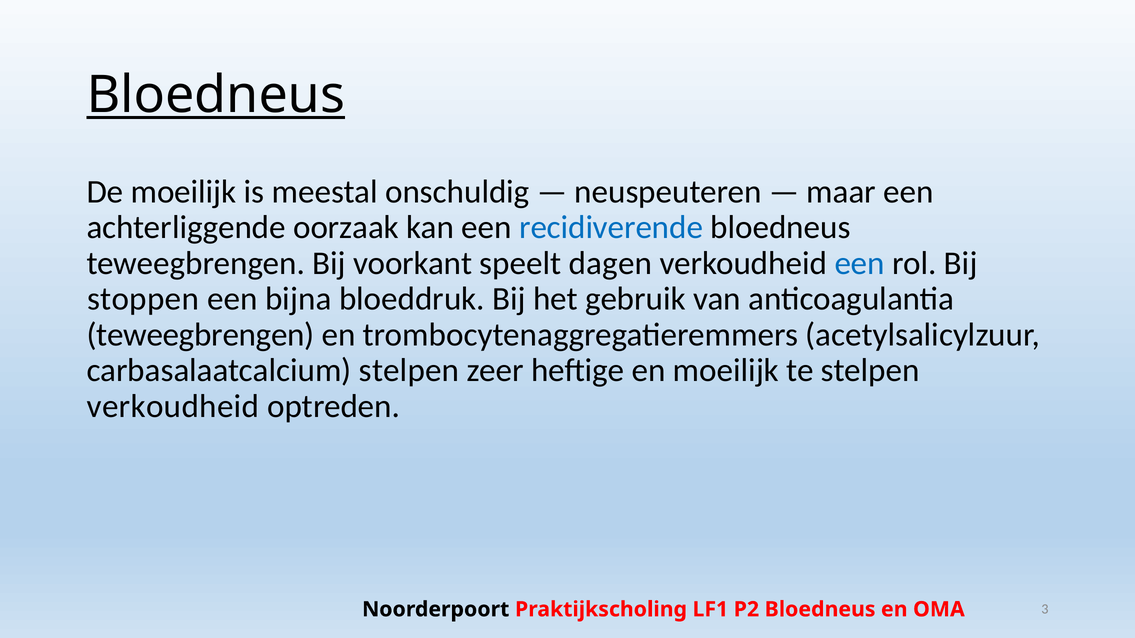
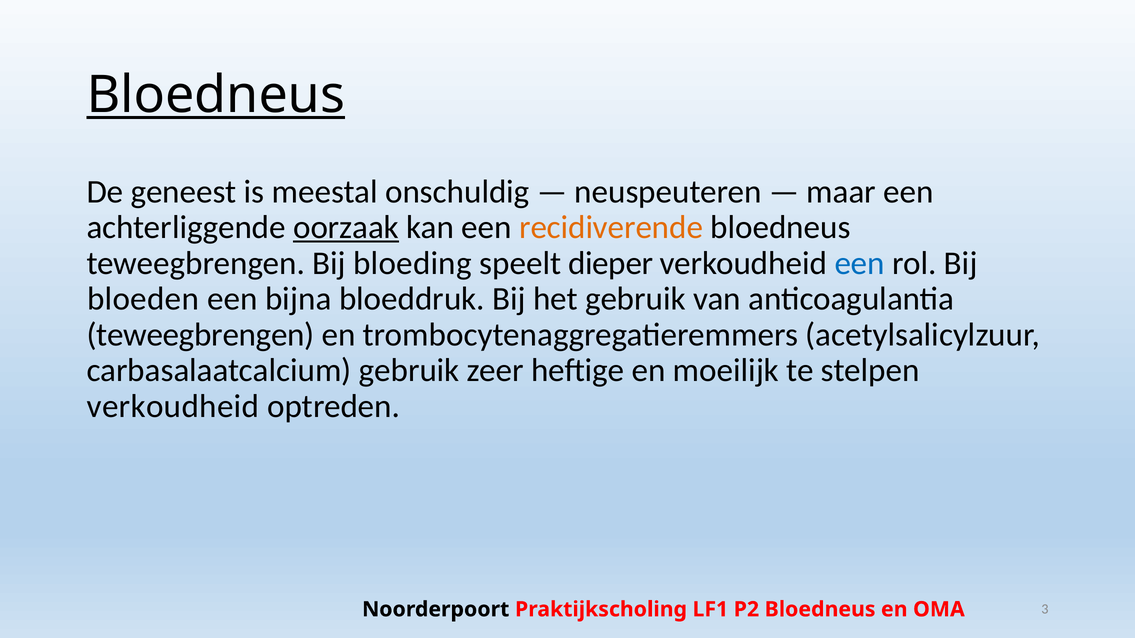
De moeilijk: moeilijk -> geneest (184, 192)
oorzaak underline: none -> present (346, 228)
recidiverende colour: blue -> orange (611, 228)
voorkant: voorkant -> bloeding (412, 263)
dagen: dagen -> dieper (611, 263)
stoppen: stoppen -> bloeden (143, 299)
carbasalaatcalcium stelpen: stelpen -> gebruik (409, 371)
